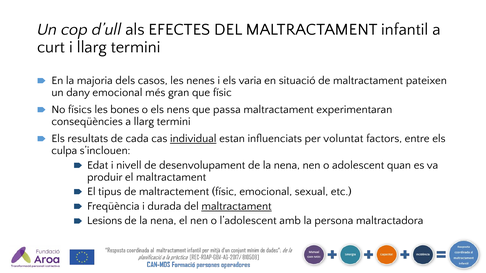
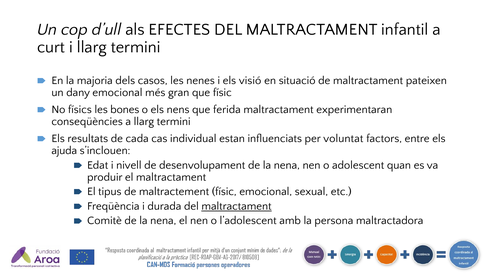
varia: varia -> visió (250, 81)
passa: passa -> ferida (227, 110)
individual underline: present -> none (193, 139)
culpa: culpa -> ajuda (64, 151)
Lesions: Lesions -> Comitè (104, 221)
